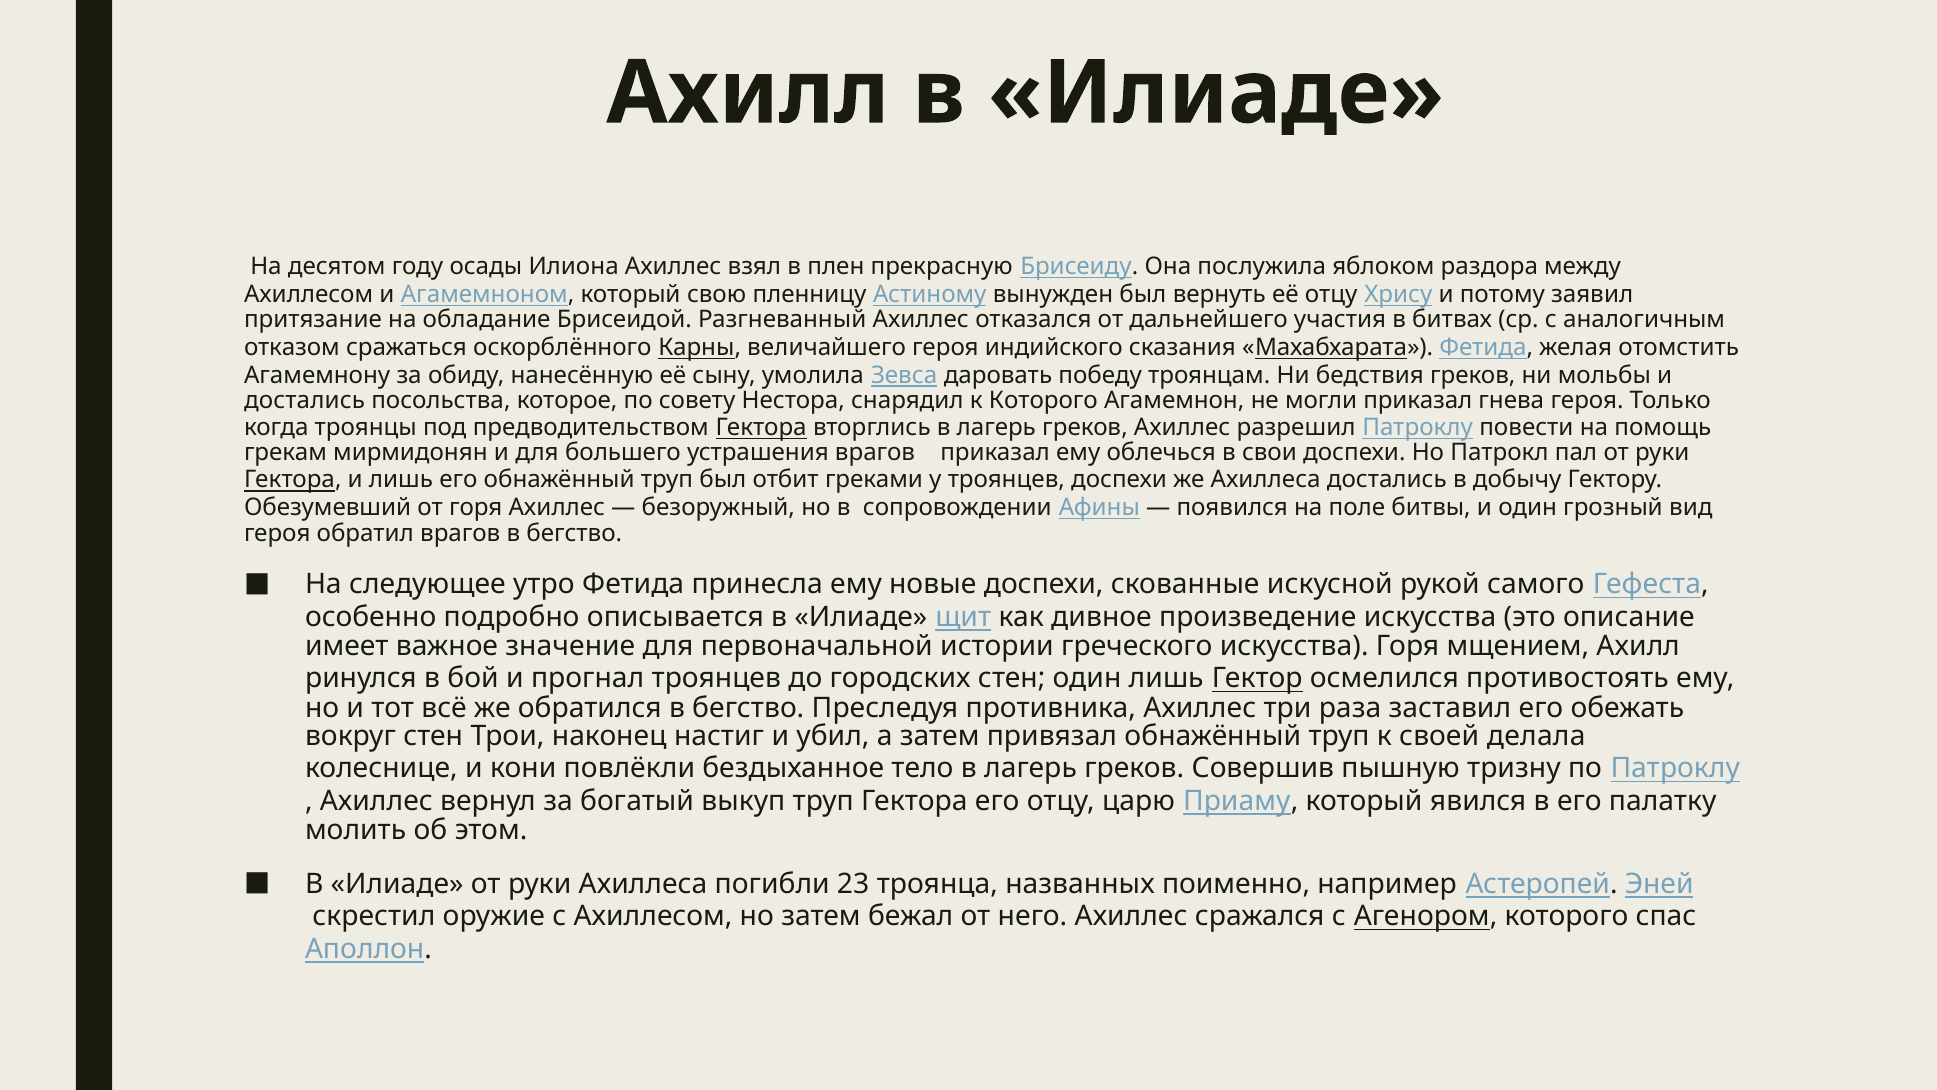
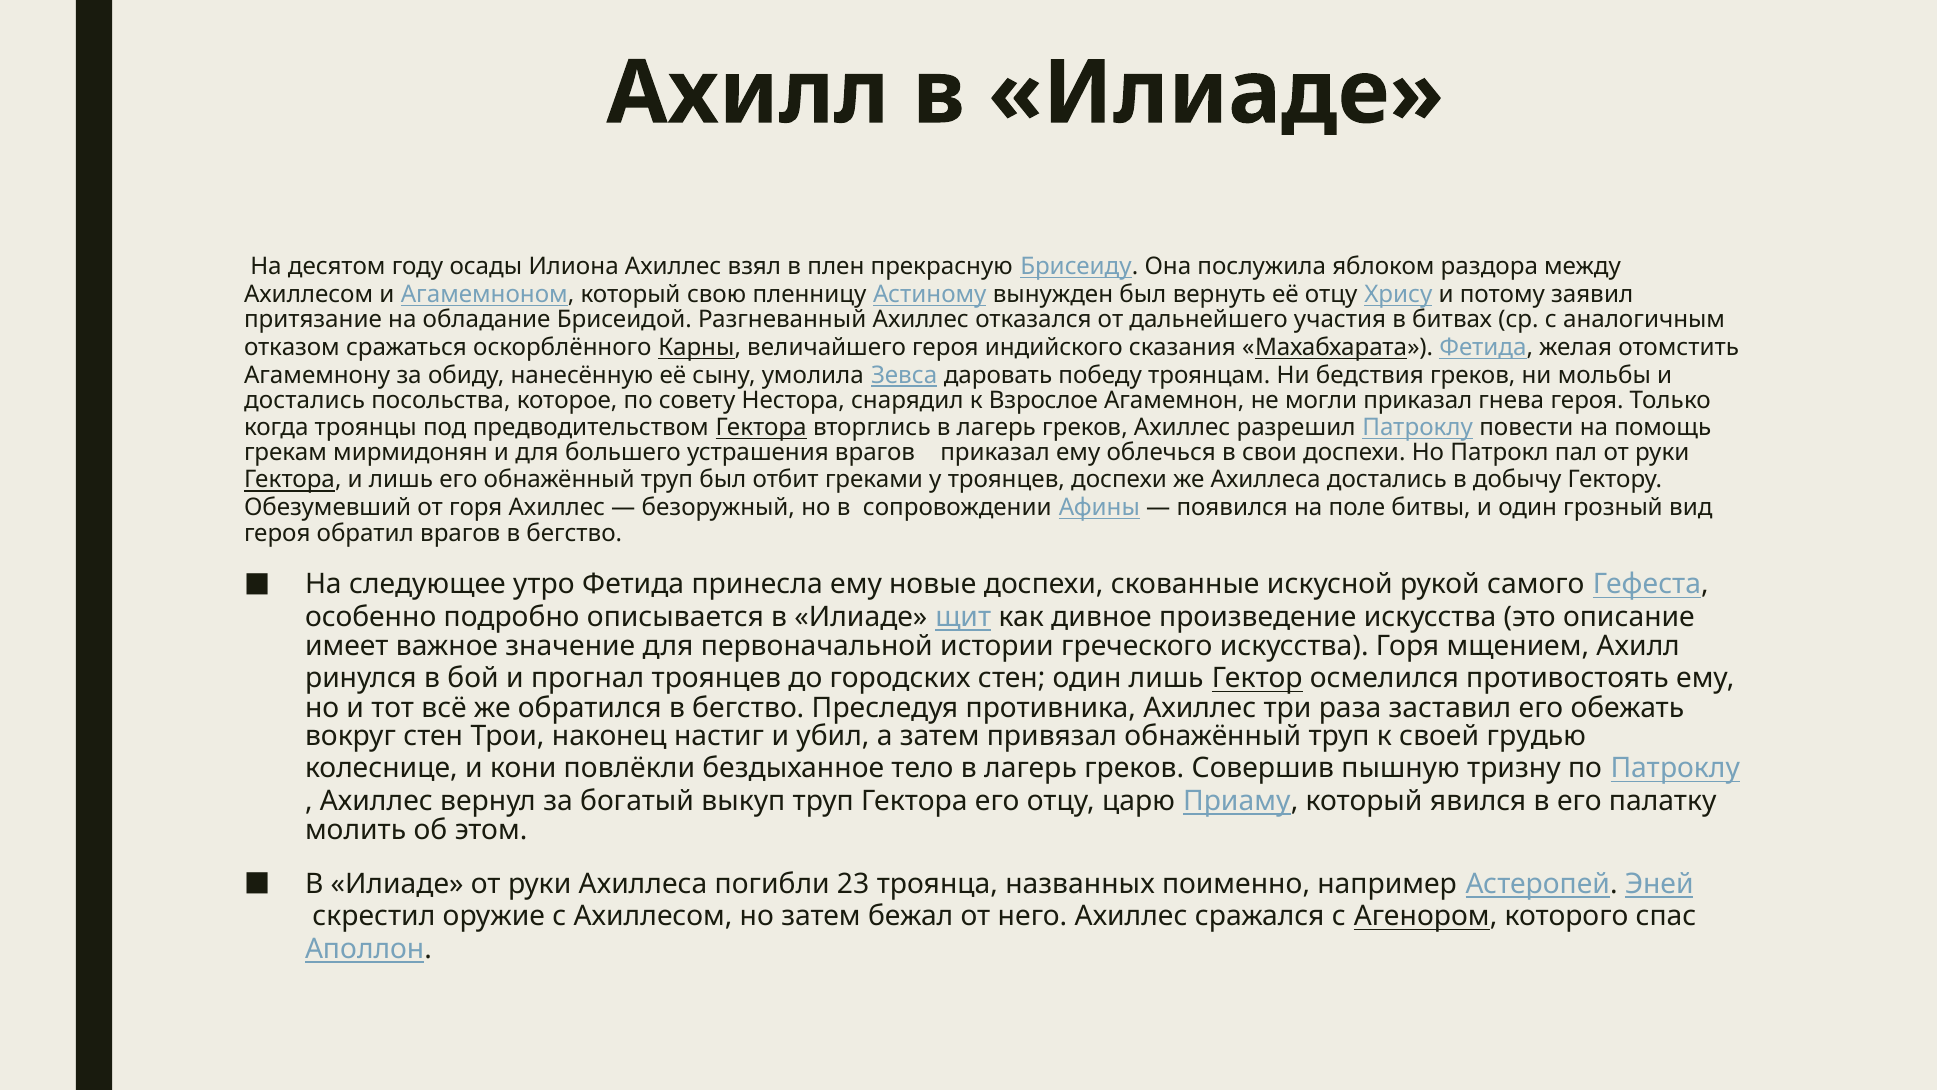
к Которого: Которого -> Взрослое (1043, 400)
делала: делала -> грудью (1536, 736)
